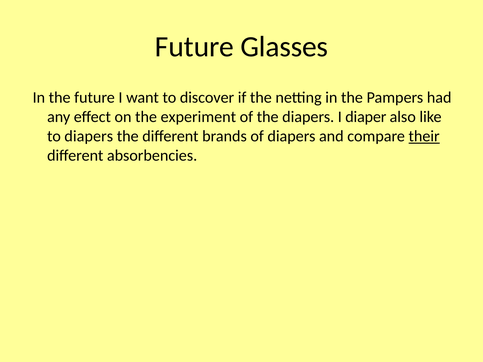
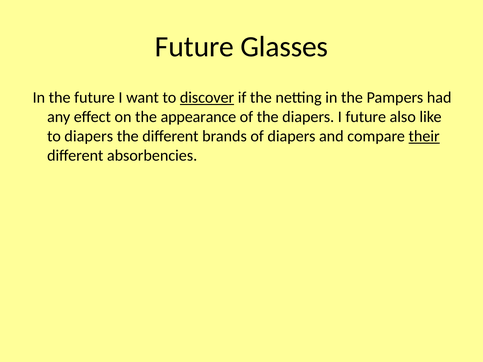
discover underline: none -> present (207, 98)
experiment: experiment -> appearance (198, 117)
I diaper: diaper -> future (366, 117)
